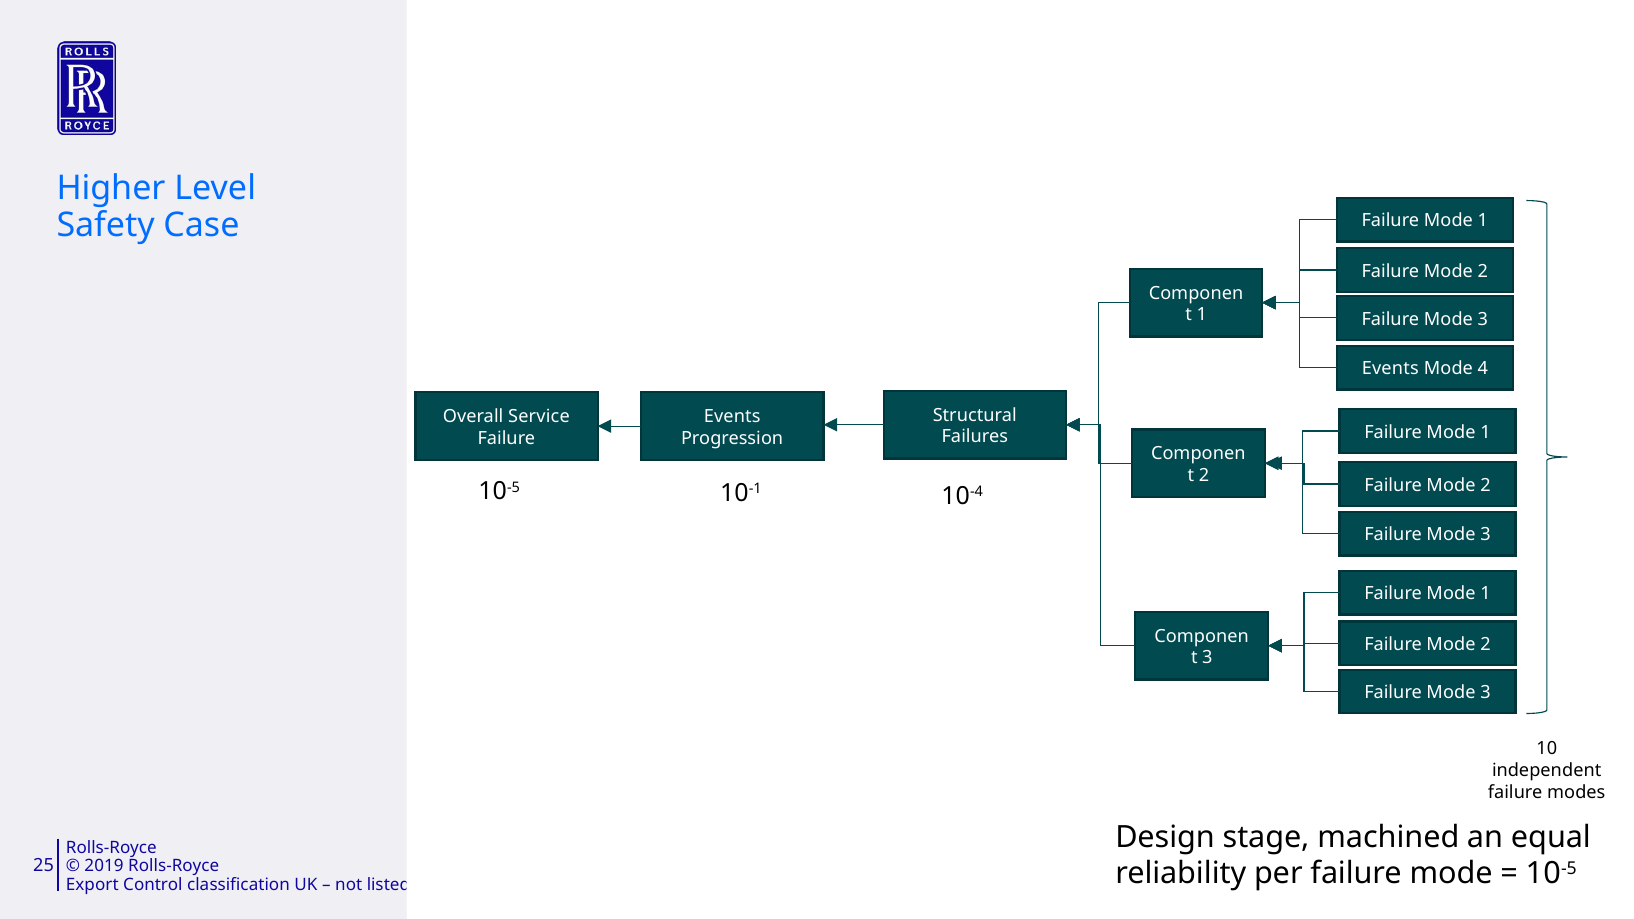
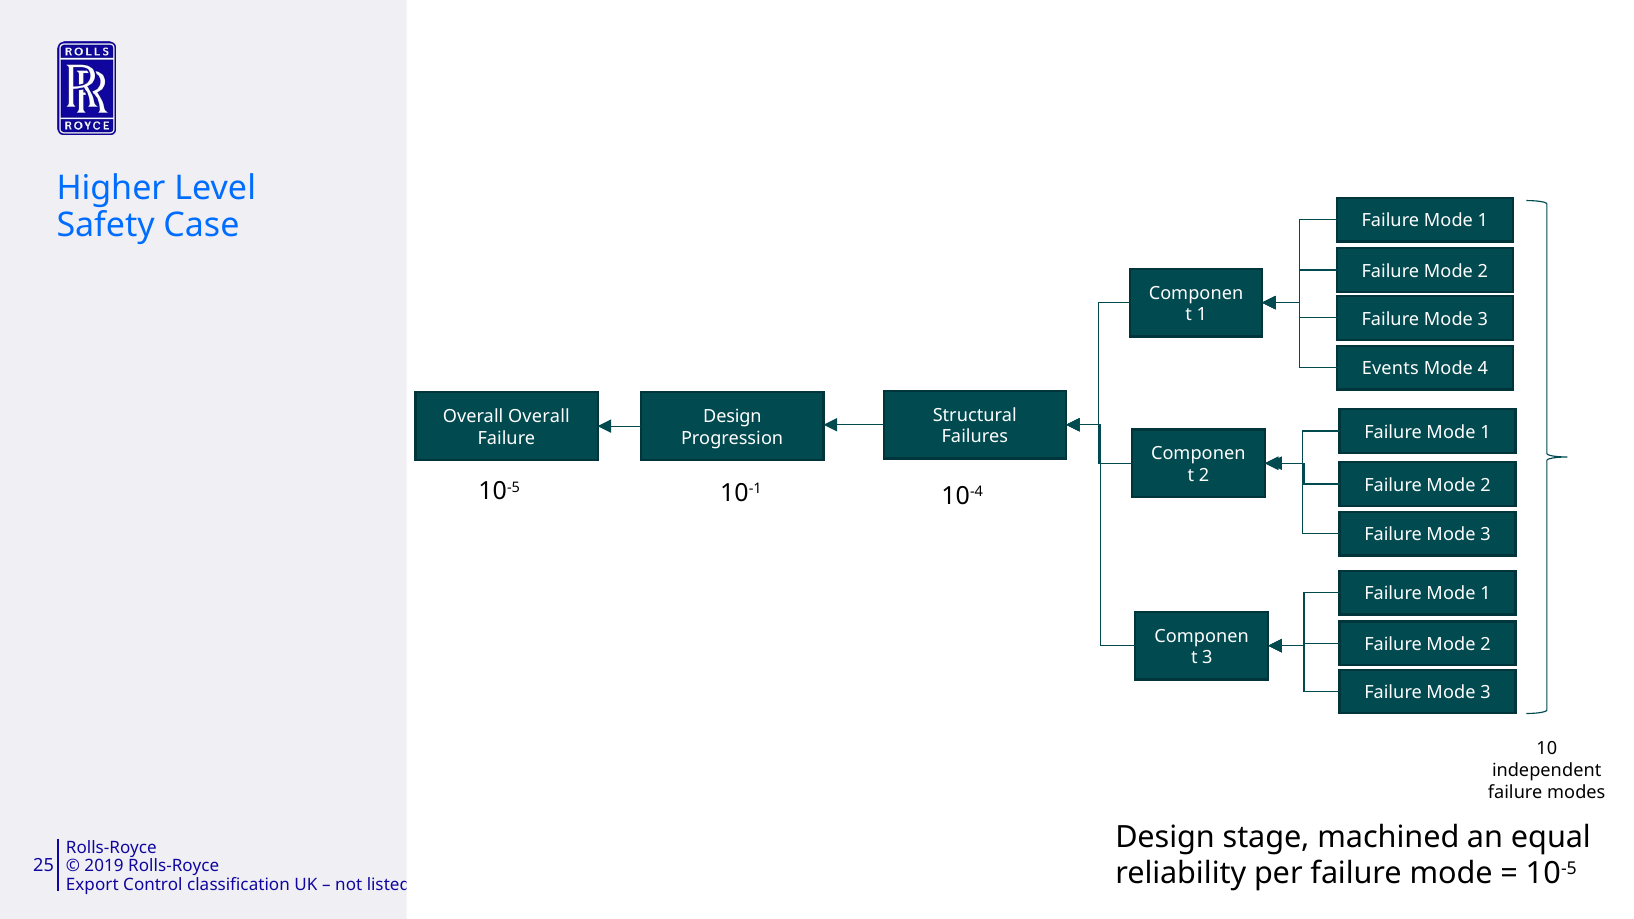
Overall Service: Service -> Overall (539, 417)
Events: Events -> Design (732, 417)
